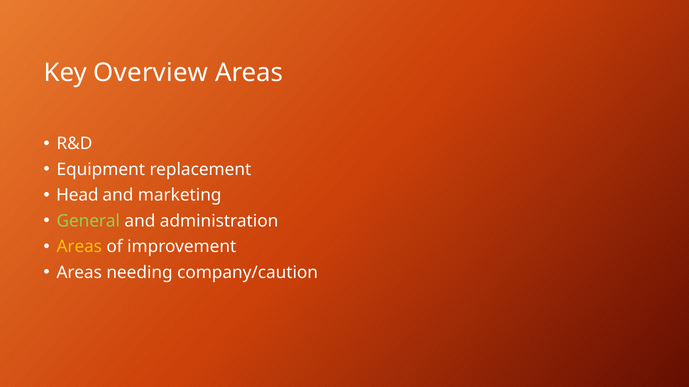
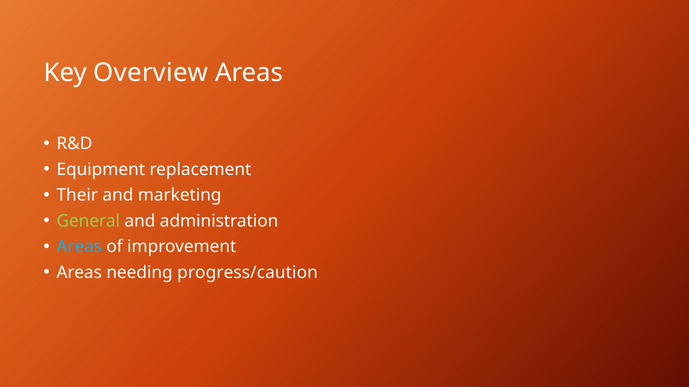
Head: Head -> Their (77, 195)
Areas colour: yellow -> light blue (79, 247)
company/caution: company/caution -> progress/caution (247, 273)
